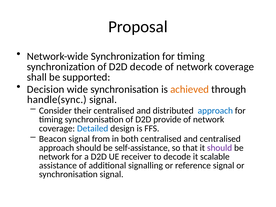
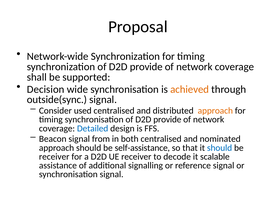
synchronization of D2D decode: decode -> provide (146, 67)
handle(sync: handle(sync -> outside(sync (57, 100)
their: their -> used (83, 111)
approach colour: blue -> orange (215, 111)
and centralised: centralised -> nominated (220, 139)
should colour: purple -> blue (220, 148)
network: network -> receiver (54, 157)
